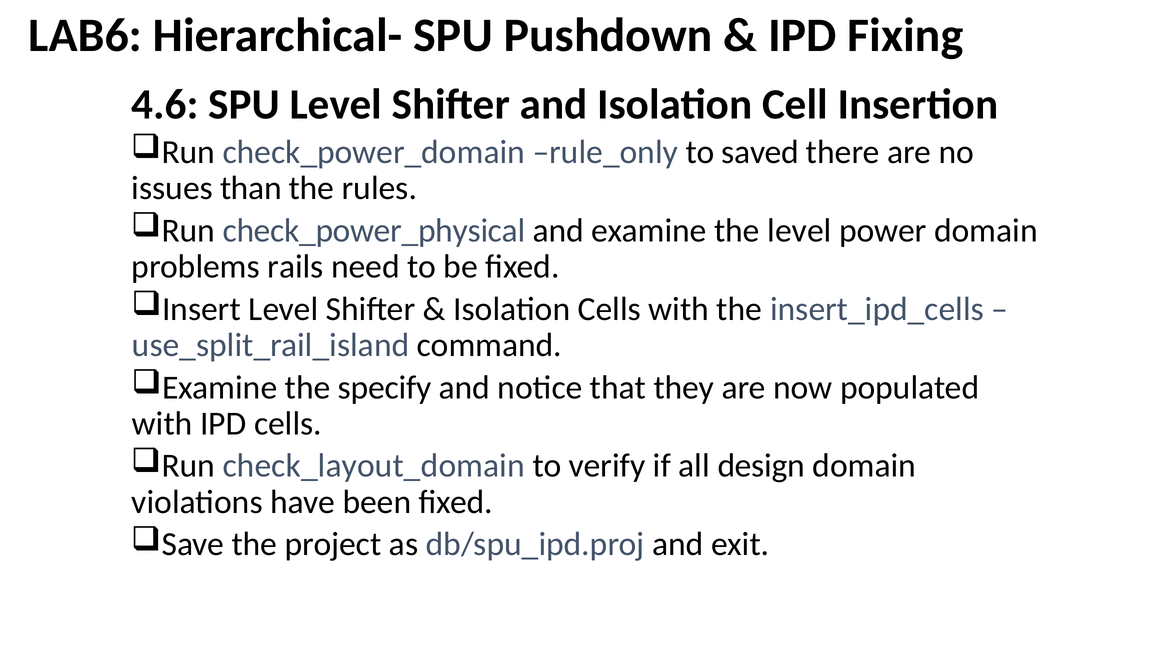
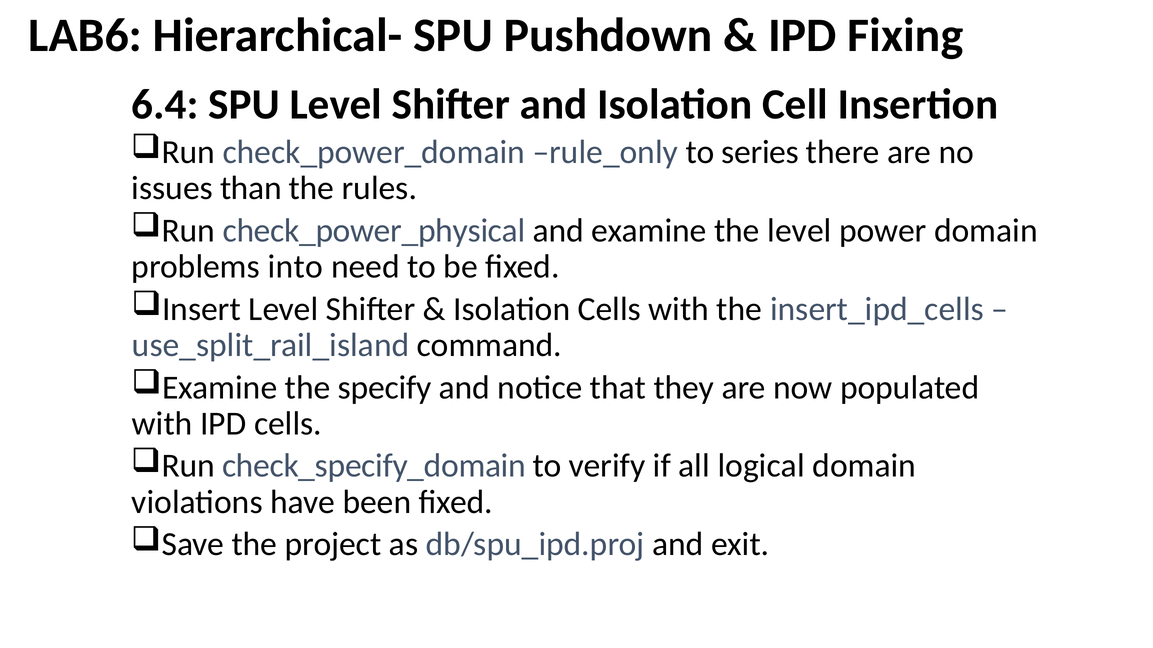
4.6: 4.6 -> 6.4 (165, 105)
saved: saved -> series (760, 152)
rails: rails -> into (295, 267)
check_layout_domain: check_layout_domain -> check_specify_domain (374, 466)
design: design -> logical (761, 466)
